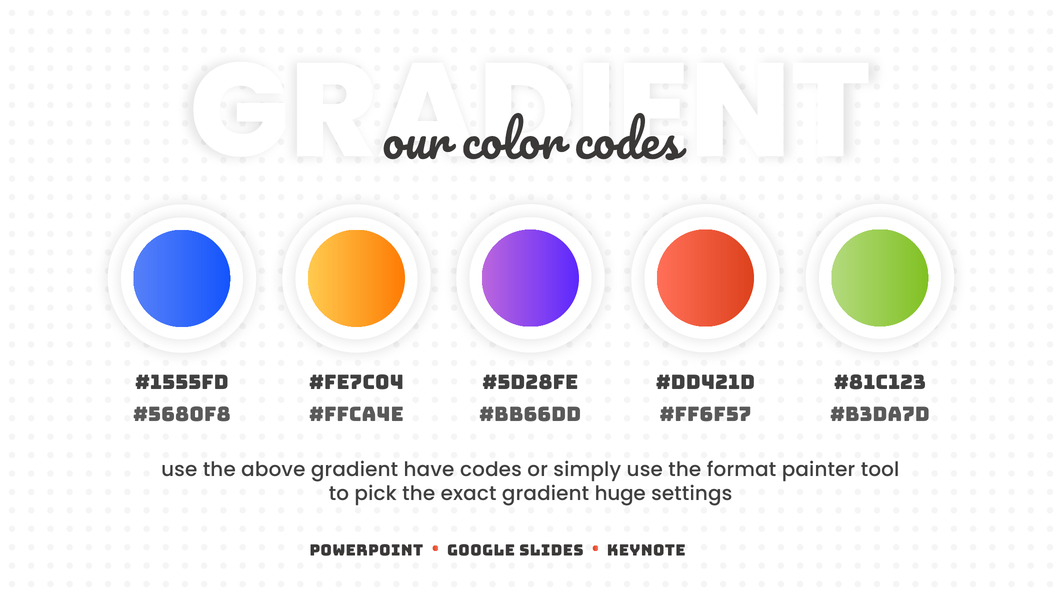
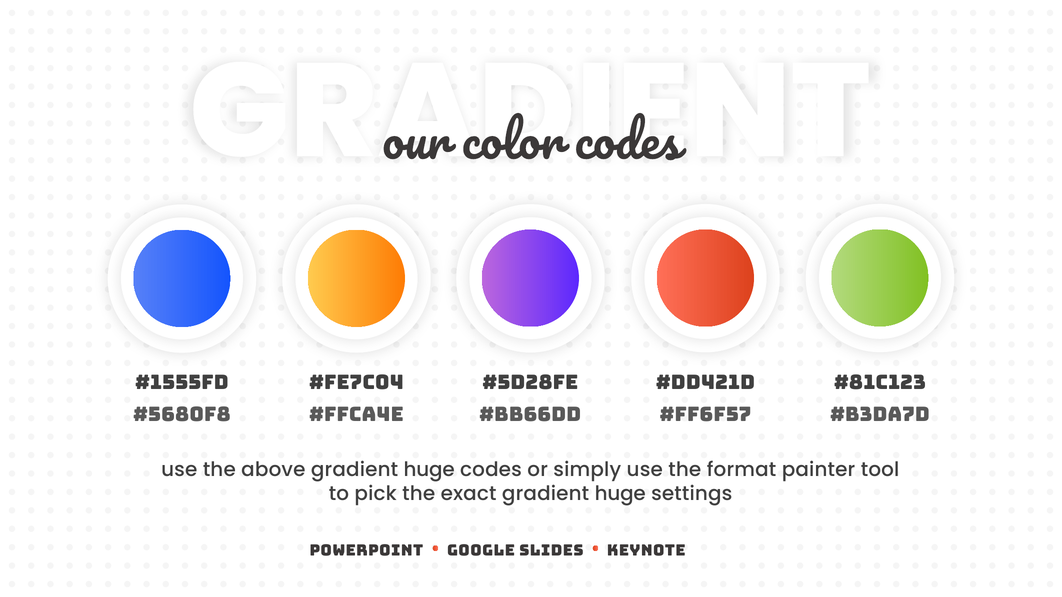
above gradient have: have -> huge (429, 470)
